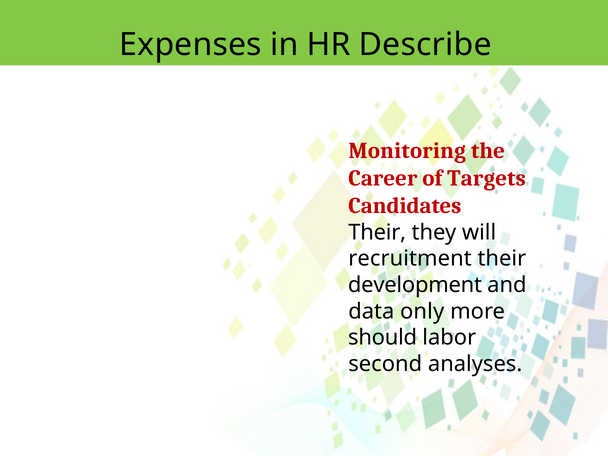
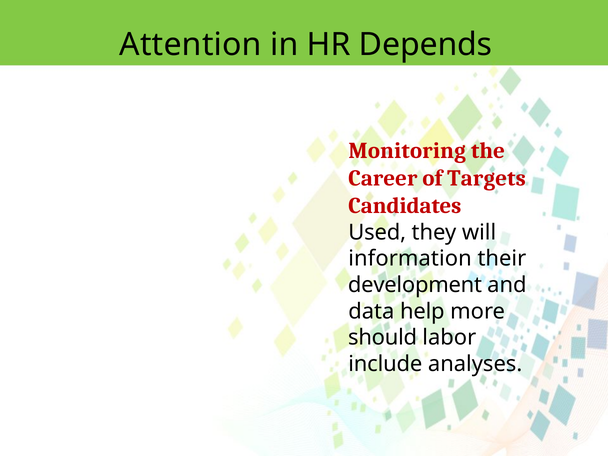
Expenses: Expenses -> Attention (191, 45)
Describe: Describe -> Depends (425, 45)
Their: Their -> Used (377, 232)
recruitment: recruitment -> information (410, 259)
only: only -> help (422, 311)
second: second -> include (385, 364)
